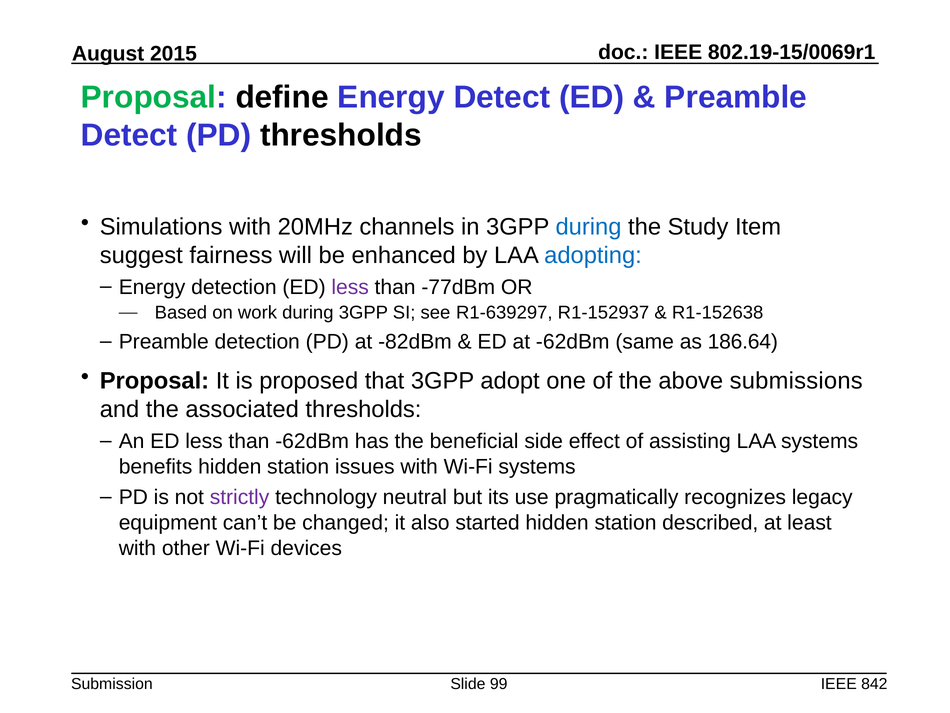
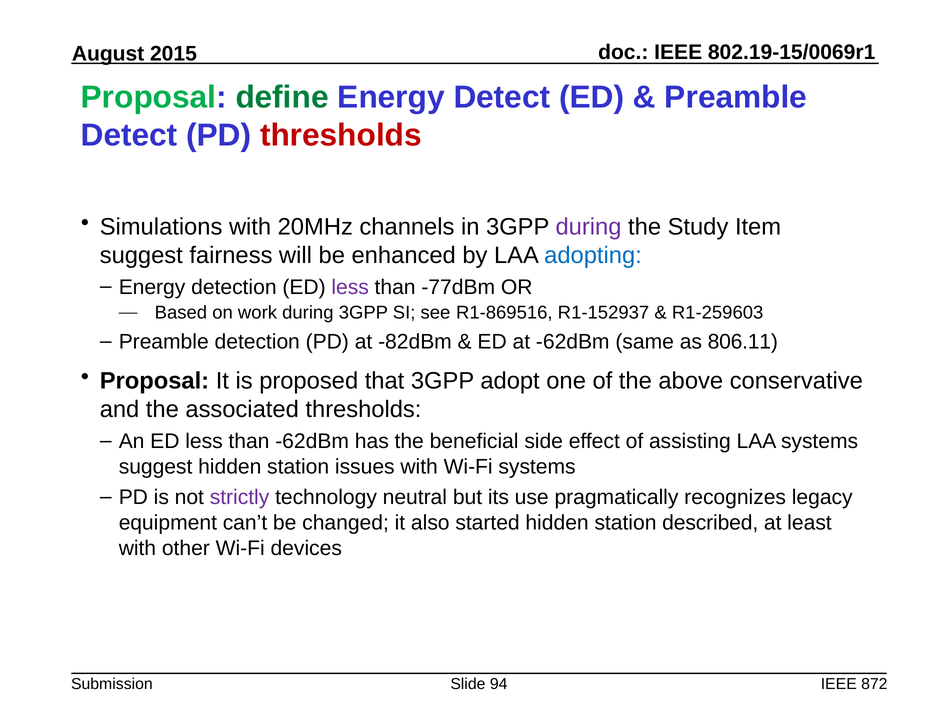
define colour: black -> green (282, 97)
thresholds colour: black -> red (341, 135)
during colour: blue -> purple (589, 227)
R1-639297: R1-639297 -> R1-869516 (504, 312)
R1-152638: R1-152638 -> R1-259603 (718, 312)
186.64: 186.64 -> 806.11 (743, 342)
submissions: submissions -> conservative (796, 381)
benefits: benefits -> suggest (156, 466)
99: 99 -> 94 (499, 683)
842: 842 -> 872 (874, 683)
